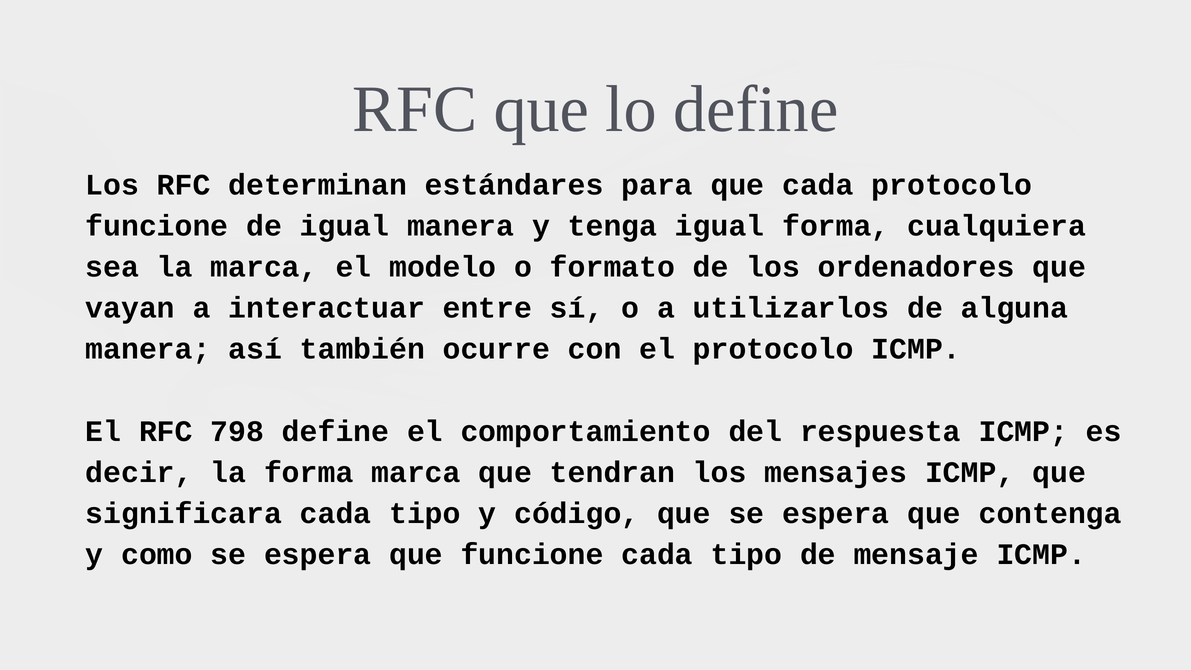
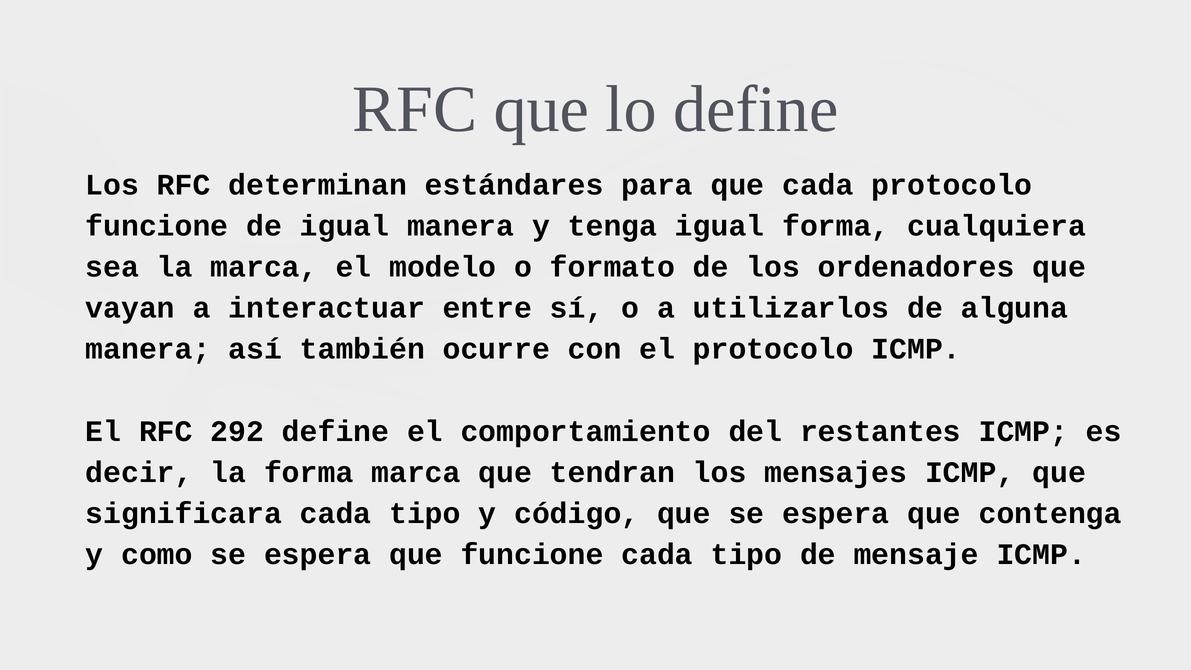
798: 798 -> 292 (237, 431)
respuesta: respuesta -> restantes (880, 431)
